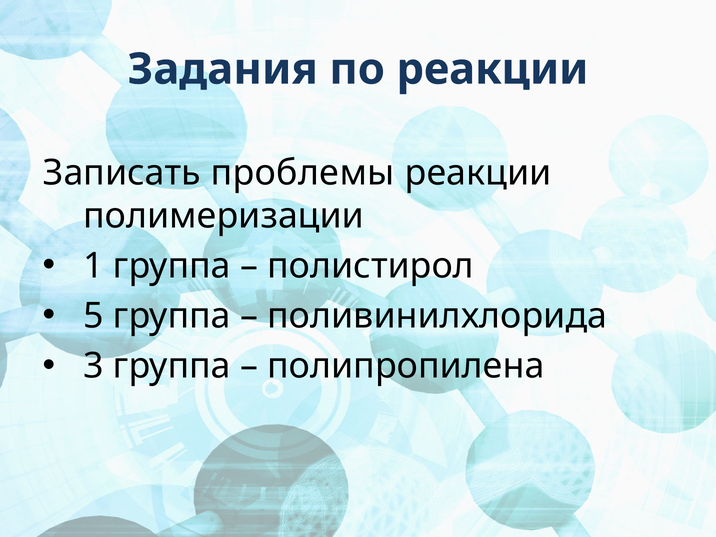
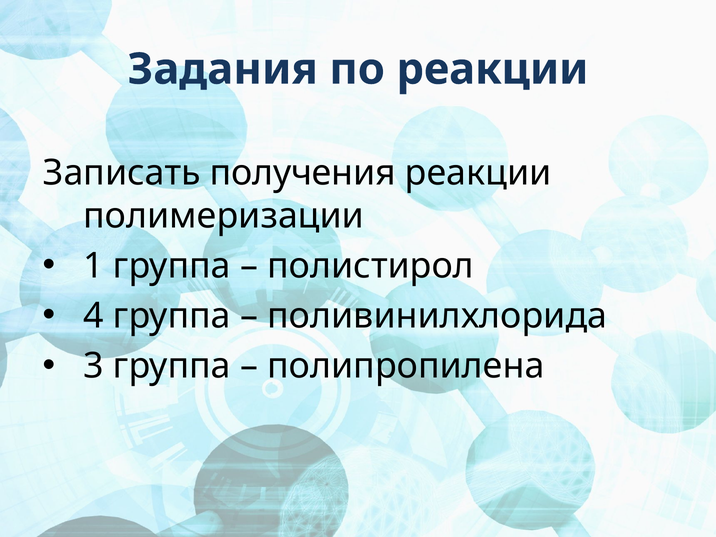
проблемы: проблемы -> получения (303, 173)
5: 5 -> 4 (93, 316)
